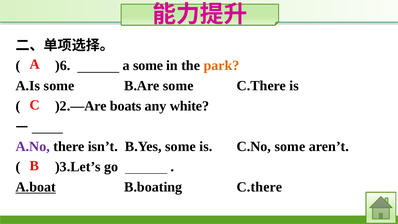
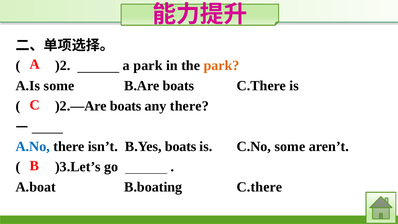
)6: )6 -> )2 (63, 66)
a some: some -> park (148, 66)
B.Are some: some -> boats (178, 86)
any white: white -> there (189, 106)
A.No colour: purple -> blue (33, 146)
B.Yes some: some -> boats (181, 146)
A.boat underline: present -> none (36, 187)
